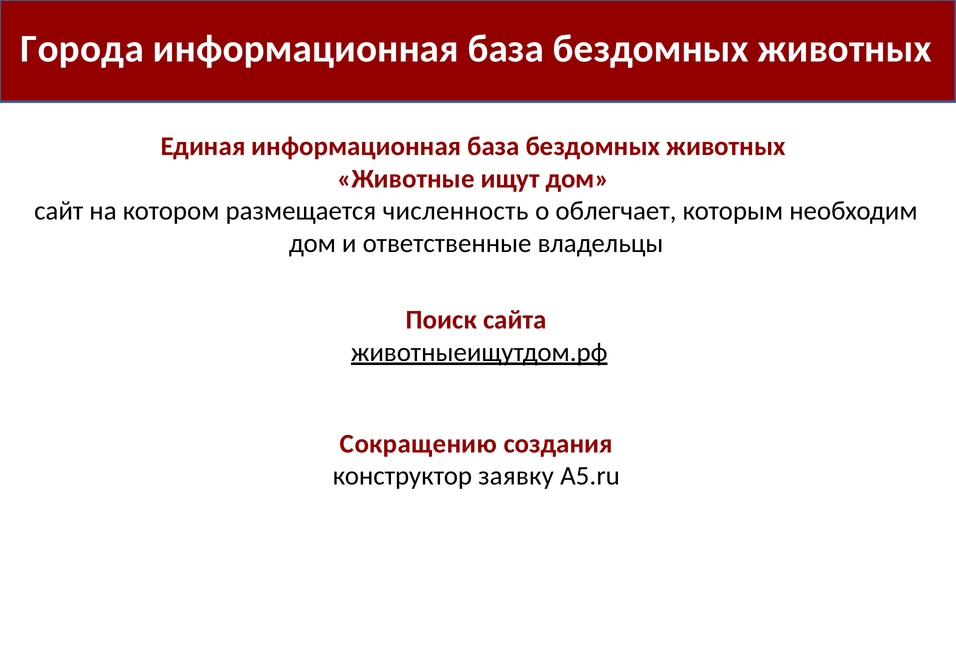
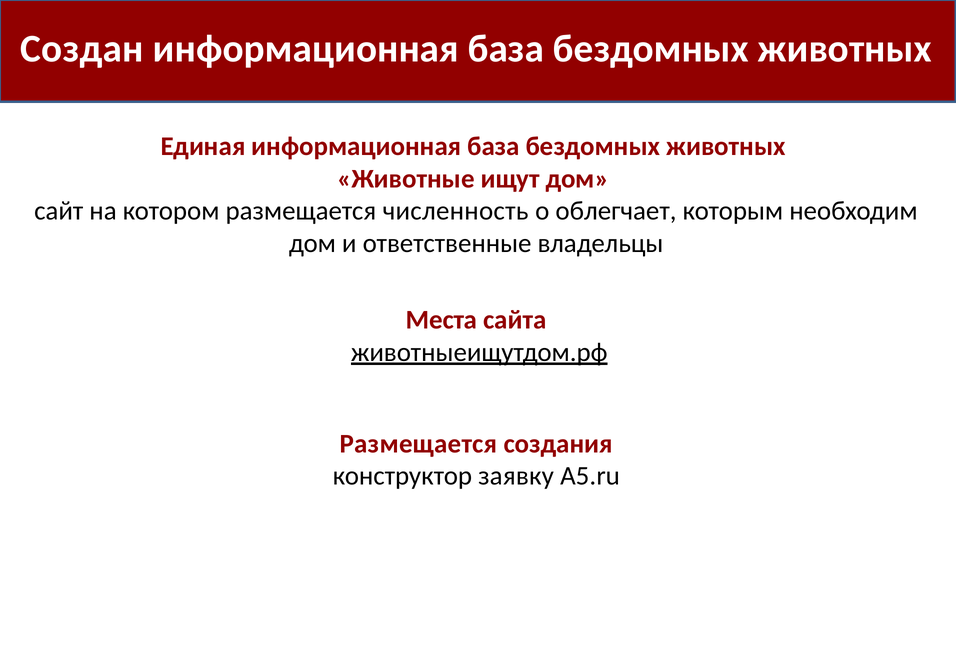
Города: Города -> Создан (82, 49)
Поиск: Поиск -> Места (442, 320)
Сокращению: Сокращению -> Размещается (419, 444)
